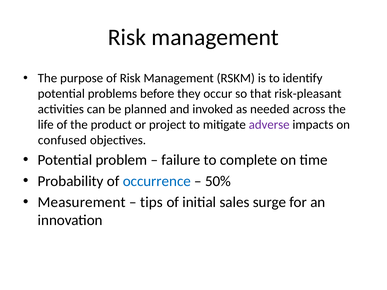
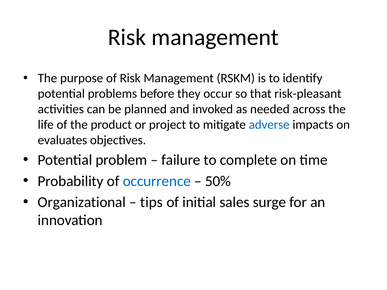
adverse colour: purple -> blue (269, 125)
confused: confused -> evaluates (62, 140)
Measurement: Measurement -> Organizational (82, 202)
